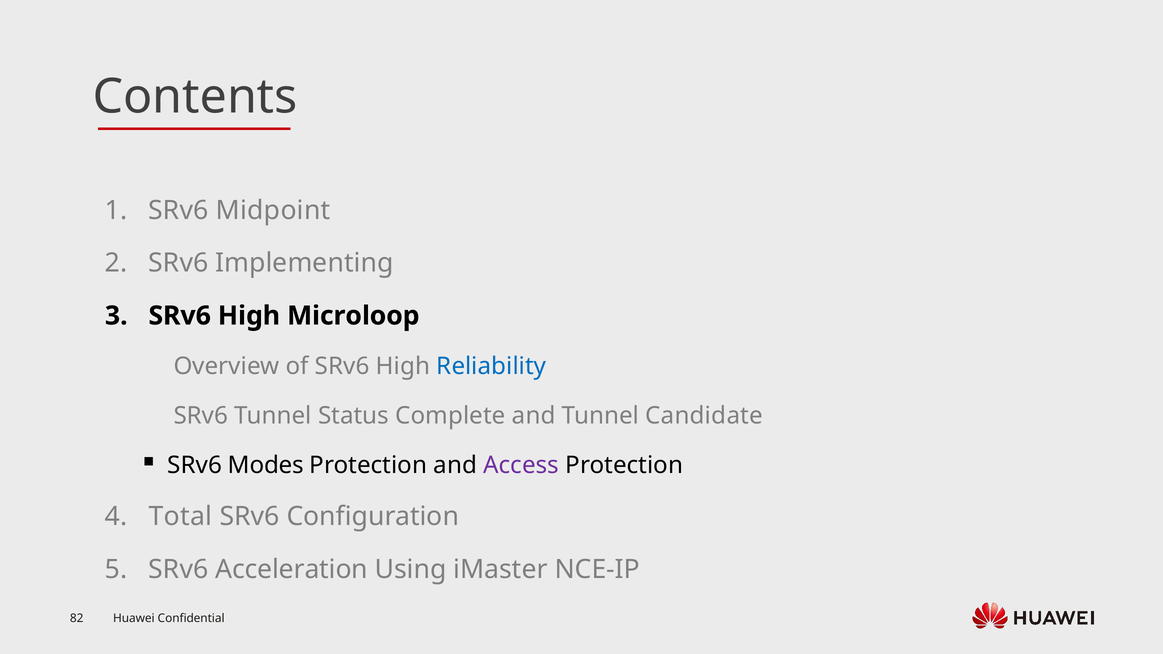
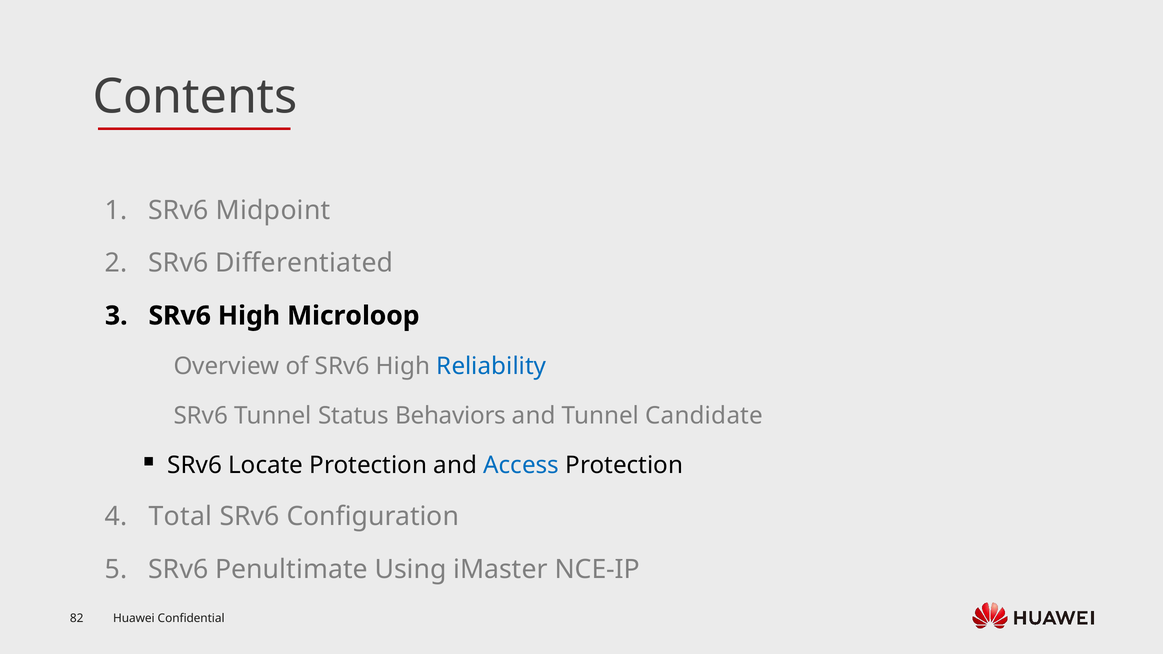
Implementing: Implementing -> Differentiated (304, 263)
Complete: Complete -> Behaviors (451, 416)
Modes: Modes -> Locate (266, 465)
Access colour: purple -> blue (521, 465)
Acceleration: Acceleration -> Penultimate (291, 569)
